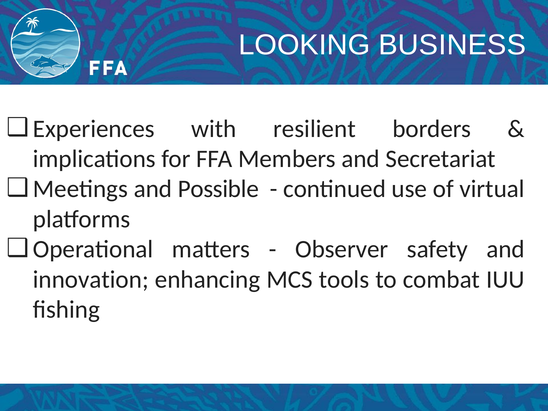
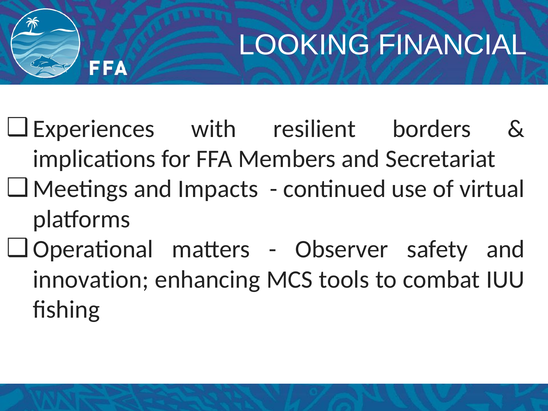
BUSINESS: BUSINESS -> FINANCIAL (452, 45)
Possible: Possible -> Impacts (218, 189)
